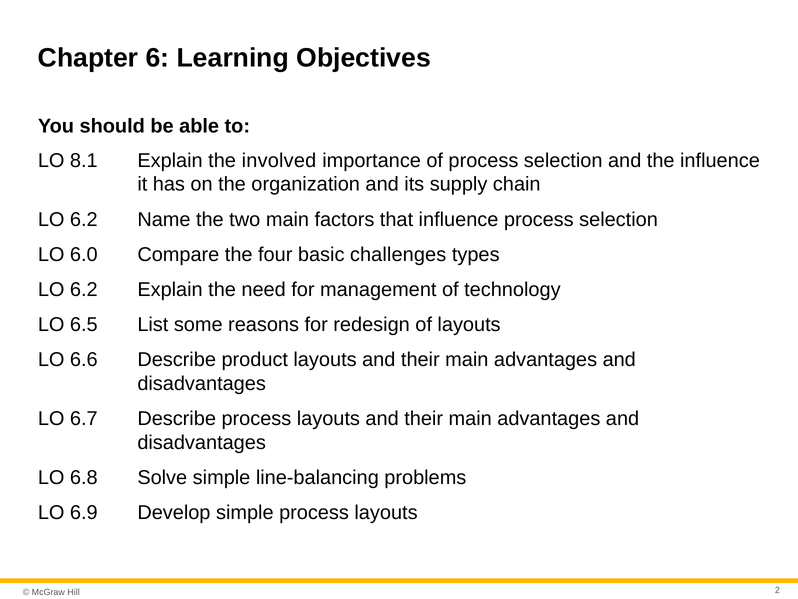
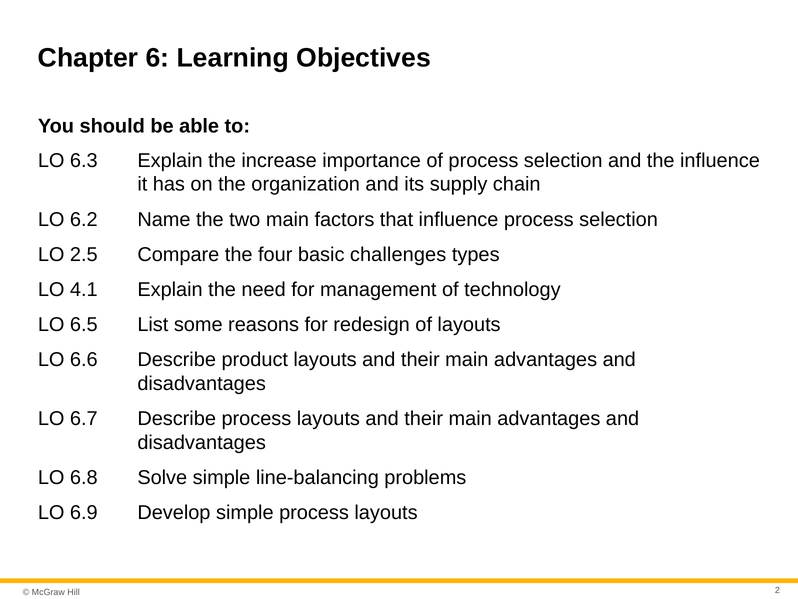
8.1: 8.1 -> 6.3 (84, 160)
involved: involved -> increase (279, 160)
6.0: 6.0 -> 2.5 (84, 254)
6.2: 6.2 -> 4.1 (84, 289)
